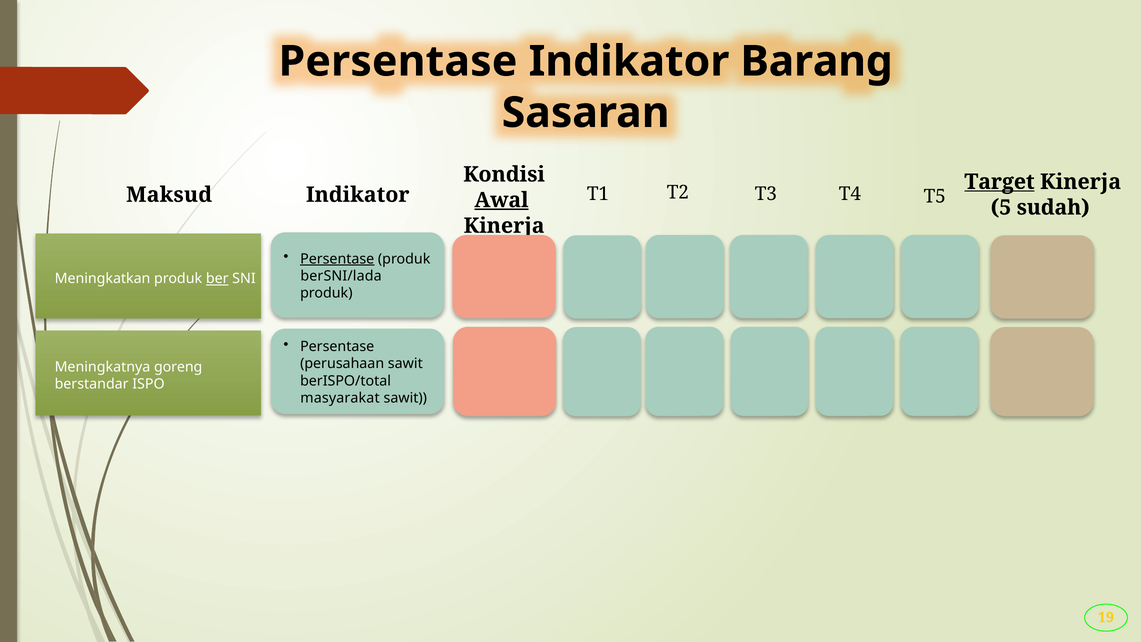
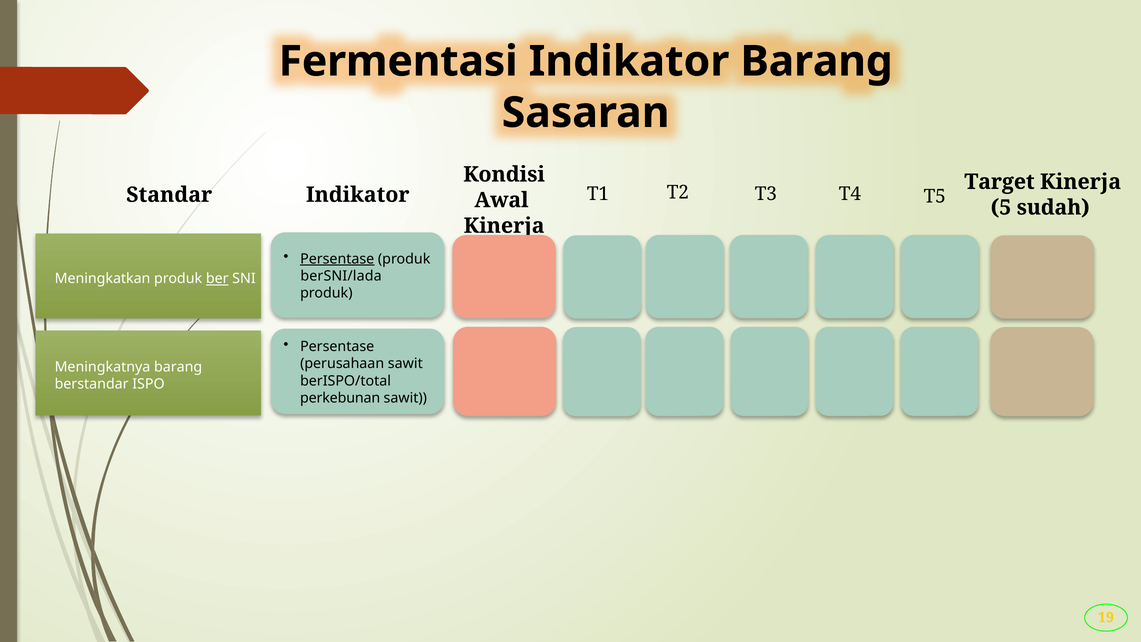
Persentase: Persentase -> Fermentasi (398, 61)
Target underline: present -> none (999, 182)
Maksud: Maksud -> Standar (169, 195)
Awal underline: present -> none (501, 200)
Meningkatnya goreng: goreng -> barang (178, 367)
masyarakat: masyarakat -> perkebunan (340, 398)
